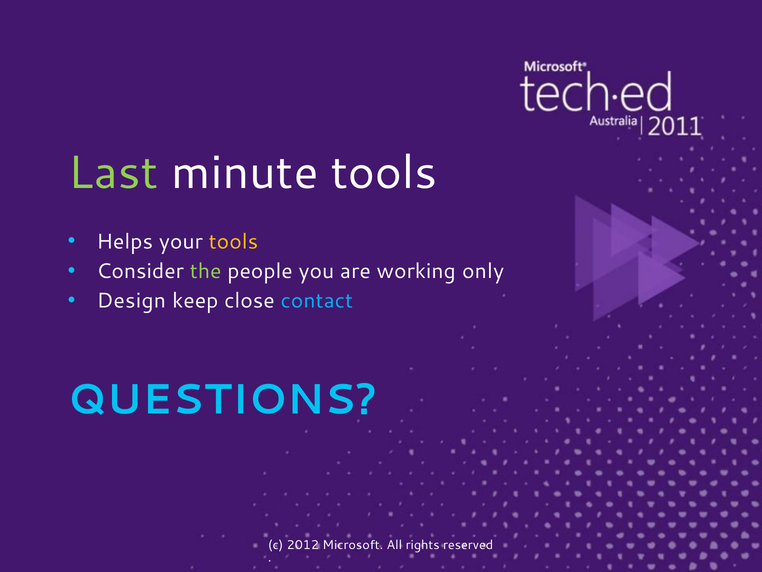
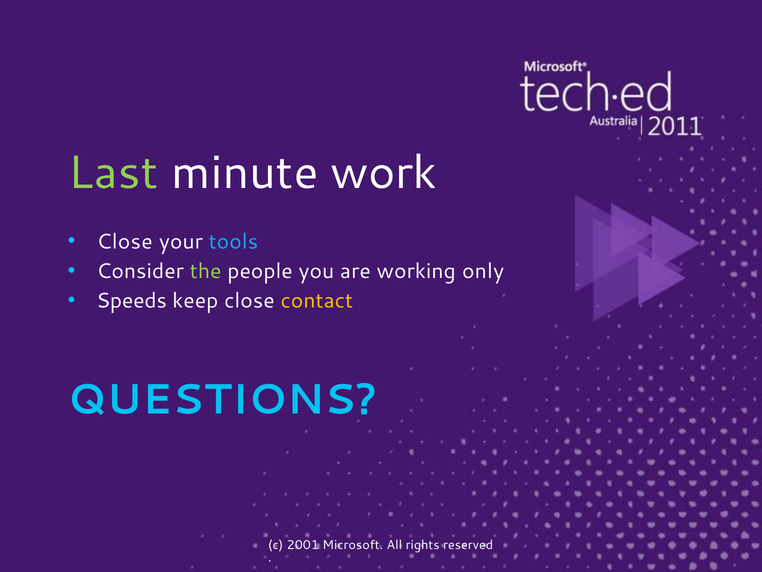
minute tools: tools -> work (384, 173)
Helps: Helps -> Close (125, 241)
tools colour: yellow -> light blue (233, 241)
Design: Design -> Speeds (132, 301)
contact colour: light blue -> yellow (317, 301)
2012: 2012 -> 2001 (303, 544)
